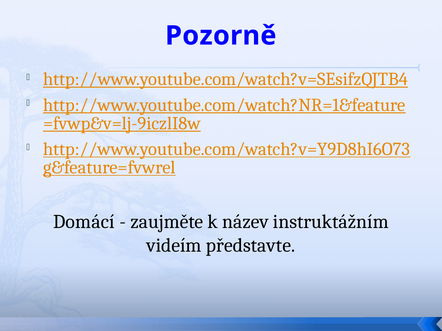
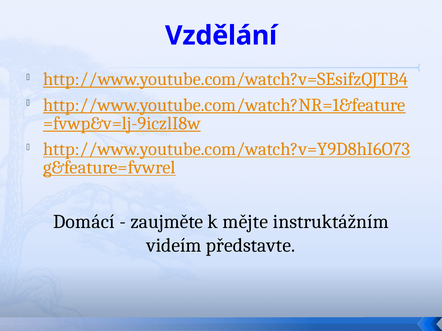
Pozorně: Pozorně -> Vzdělání (221, 36)
název: název -> mějte (245, 222)
